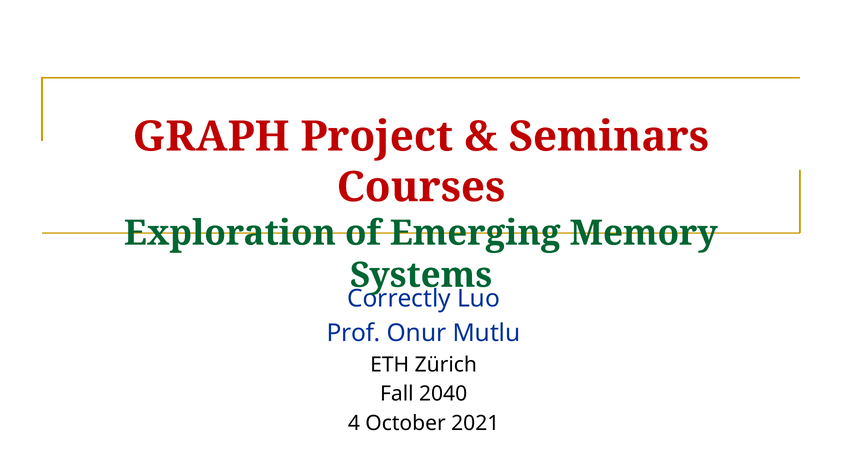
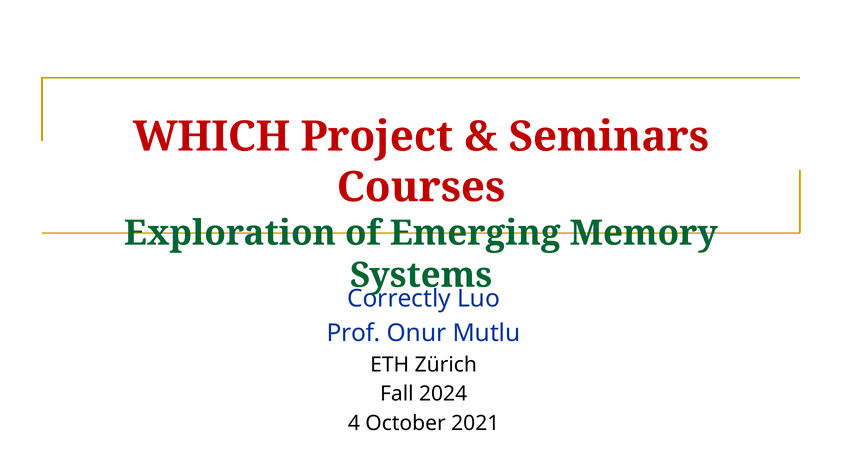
GRAPH: GRAPH -> WHICH (211, 137)
2040: 2040 -> 2024 (443, 394)
